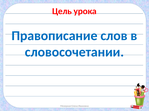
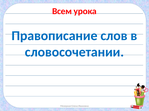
Цель: Цель -> Всем (62, 11)
